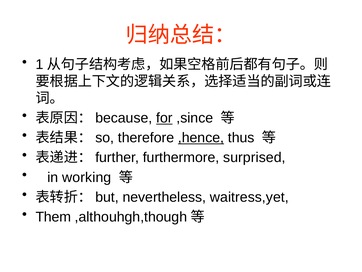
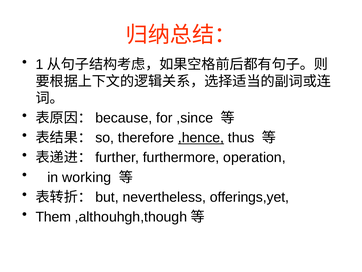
for underline: present -> none (164, 118)
surprised: surprised -> operation (254, 157)
waitress,yet: waitress,yet -> offerings,yet (249, 197)
